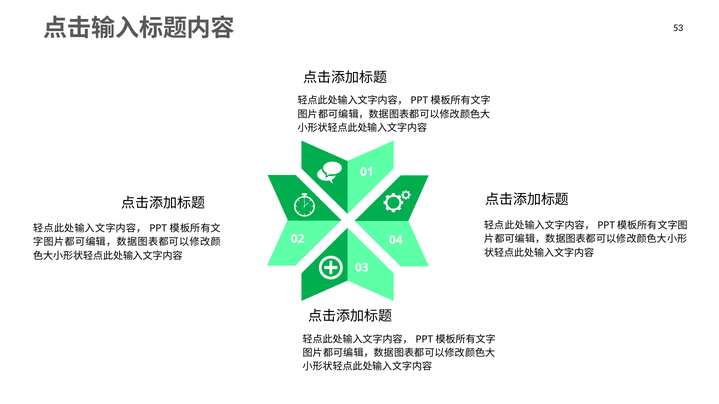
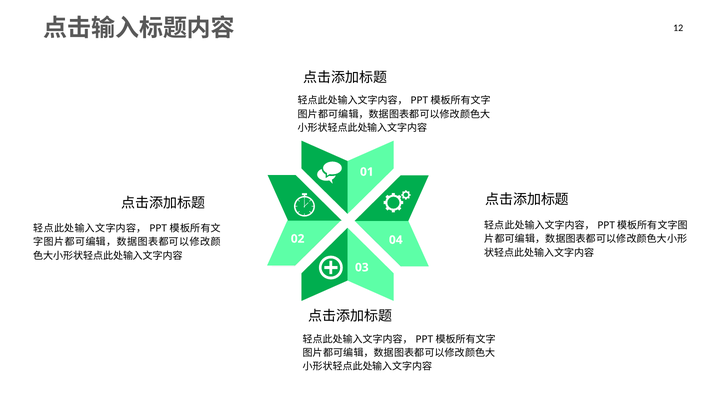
53: 53 -> 12 (678, 28)
